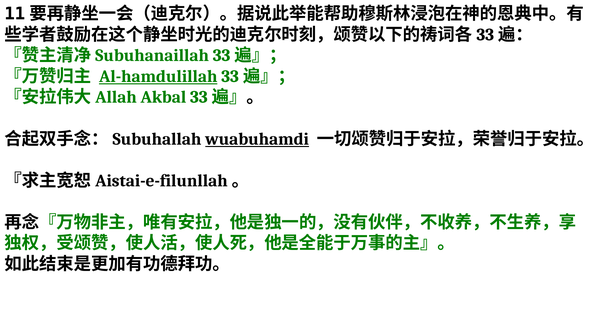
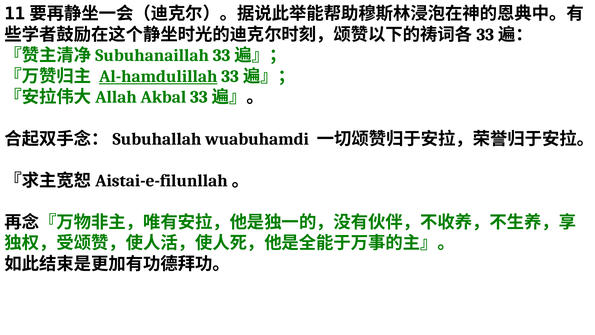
wuabuhamdi underline: present -> none (257, 139)
